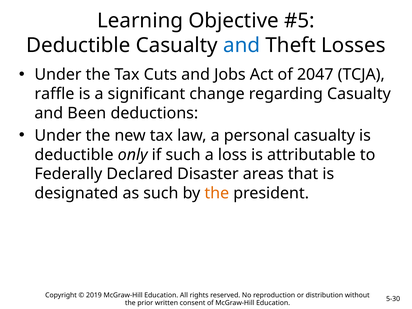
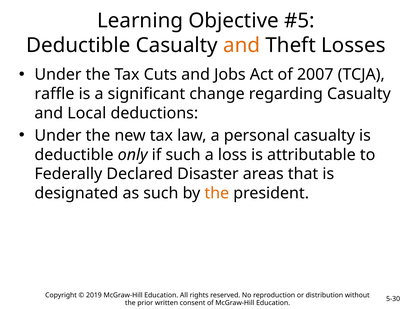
and colour: blue -> orange (242, 45)
2047: 2047 -> 2007 (315, 75)
Been: Been -> Local (87, 113)
